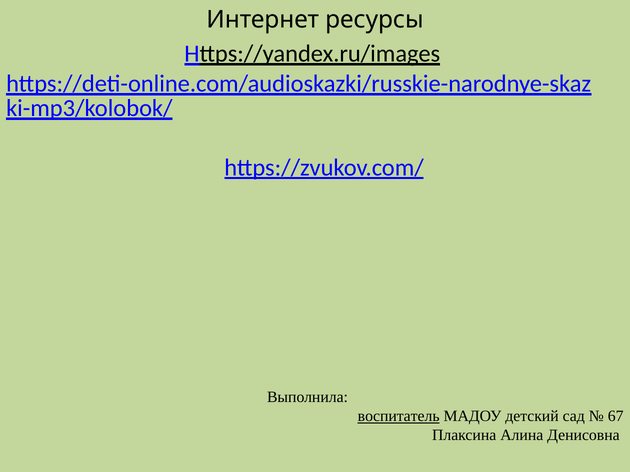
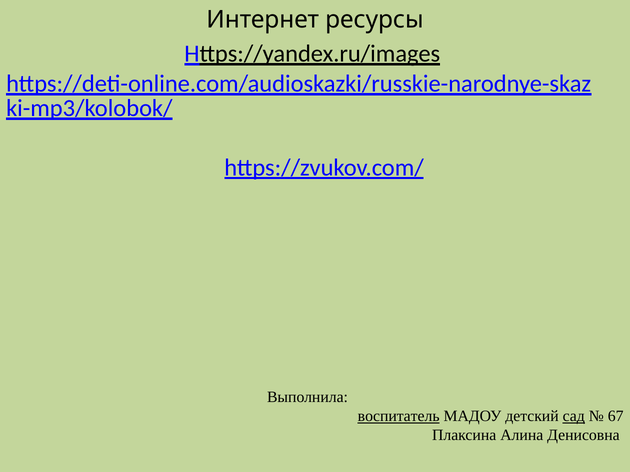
сад underline: none -> present (574, 417)
